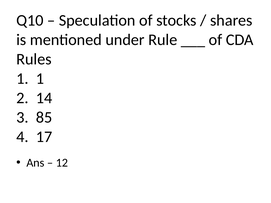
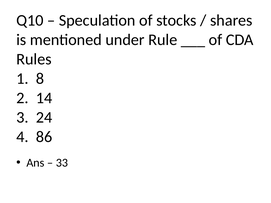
1 1: 1 -> 8 (40, 79)
85: 85 -> 24 (44, 117)
17: 17 -> 86 (44, 137)
12: 12 -> 33 (62, 163)
